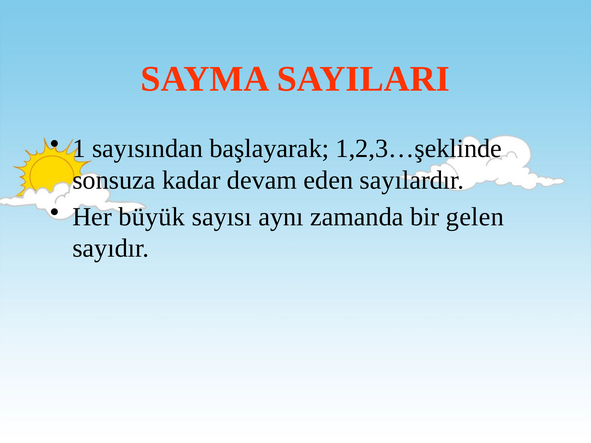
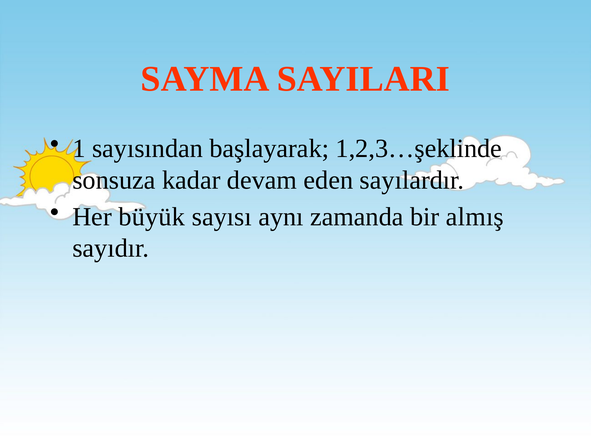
gelen: gelen -> almış (475, 217)
